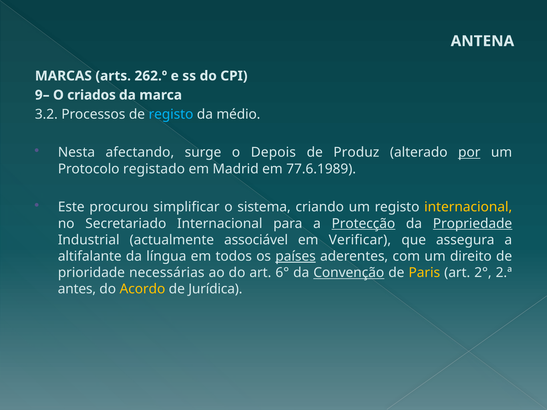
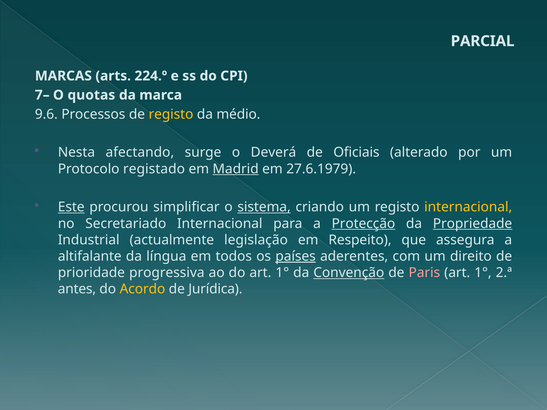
ANTENA: ANTENA -> PARCIAL (483, 41)
262.º: 262.º -> 224.º (151, 76)
9–: 9– -> 7– (42, 95)
criados: criados -> quotas (91, 95)
3.2: 3.2 -> 9.6 (46, 114)
registo colour: light blue -> yellow (171, 114)
Depois: Depois -> Deverá (273, 153)
Produz: Produz -> Oficiais (356, 153)
por underline: present -> none (469, 153)
Madrid underline: none -> present (236, 169)
77.6.1989: 77.6.1989 -> 27.6.1979 (321, 169)
Este underline: none -> present (71, 207)
sistema underline: none -> present (264, 207)
associável: associável -> legislação (256, 240)
Verificar: Verificar -> Respeito (360, 240)
necessárias: necessárias -> progressiva (167, 273)
do art 6°: 6° -> 1° (282, 273)
Paris colour: yellow -> pink (424, 273)
2°: 2° -> 1° (483, 273)
